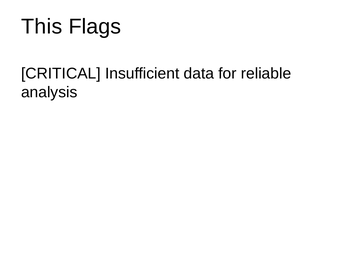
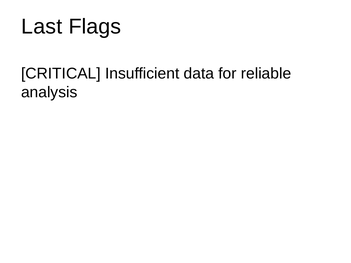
This: This -> Last (42, 27)
